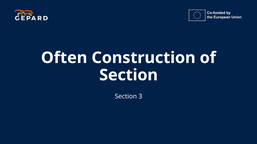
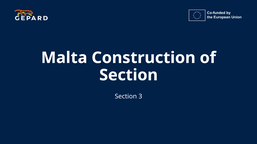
Often: Often -> Malta (64, 58)
